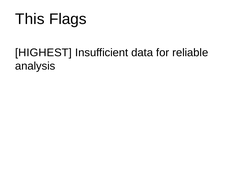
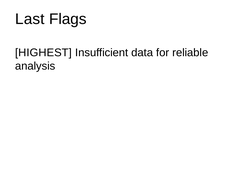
This: This -> Last (30, 19)
